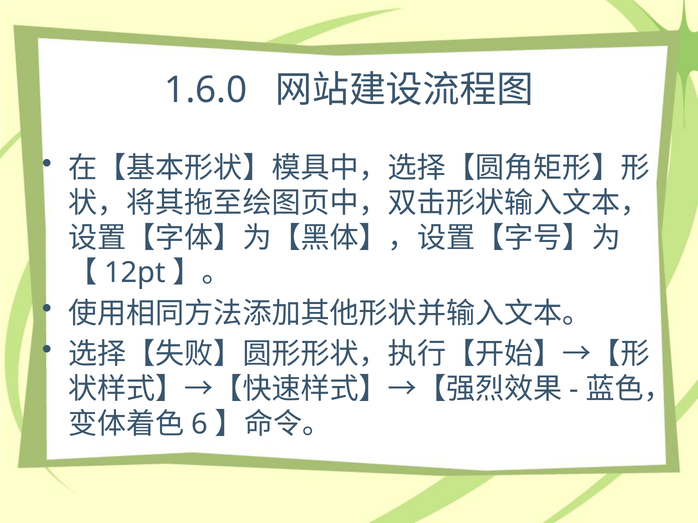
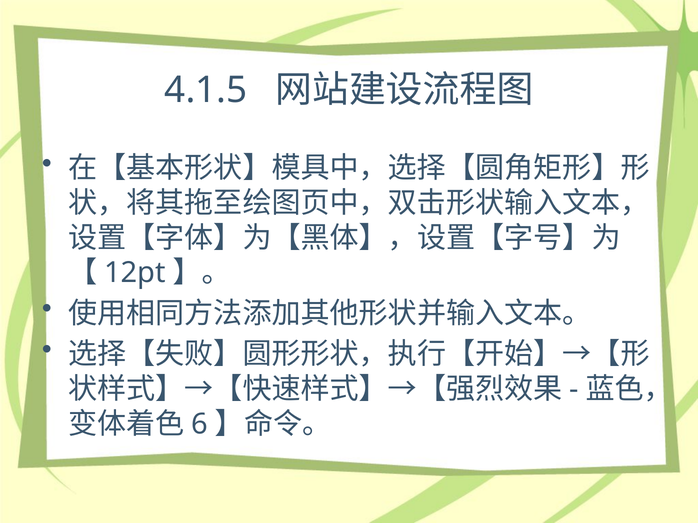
1.6.0: 1.6.0 -> 4.1.5 (206, 90)
